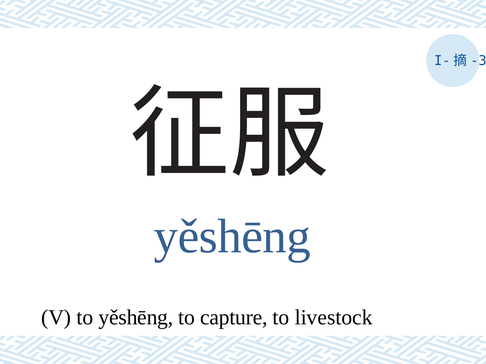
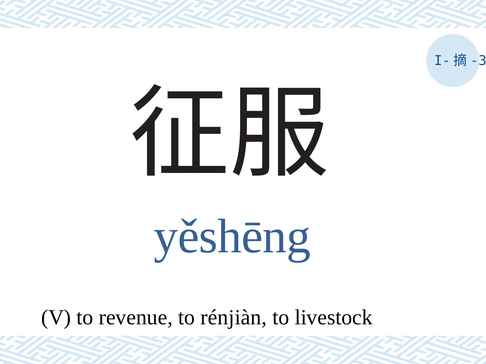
to yěshēng: yěshēng -> revenue (136, 318)
capture: capture -> rénjiàn (234, 318)
